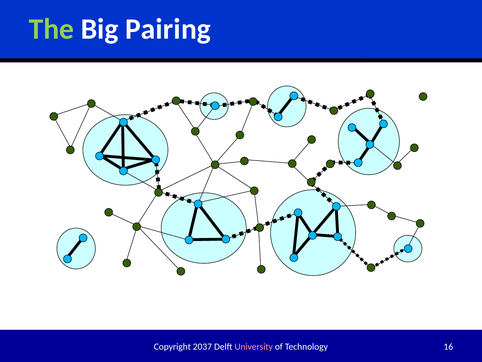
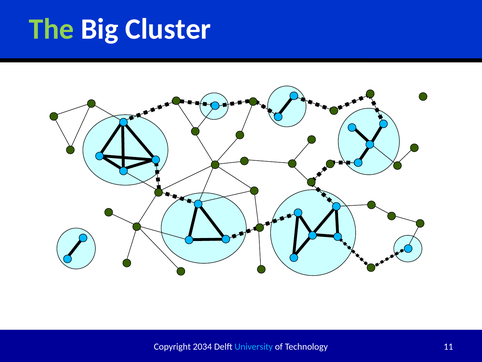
Pairing: Pairing -> Cluster (168, 29)
2037: 2037 -> 2034 (202, 346)
University colour: pink -> light blue (254, 346)
16: 16 -> 11 (448, 346)
